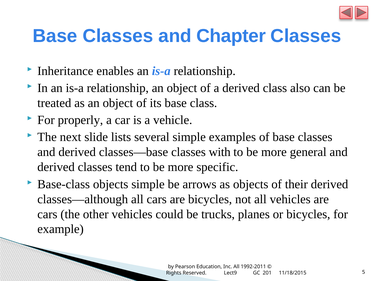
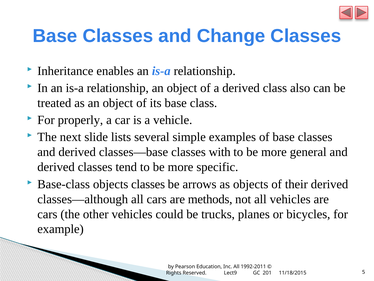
Chapter: Chapter -> Change (231, 36)
objects simple: simple -> classes (148, 184)
are bicycles: bicycles -> methods (210, 199)
